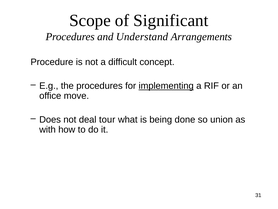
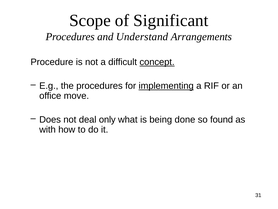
concept underline: none -> present (157, 62)
tour: tour -> only (107, 119)
union: union -> found (222, 119)
